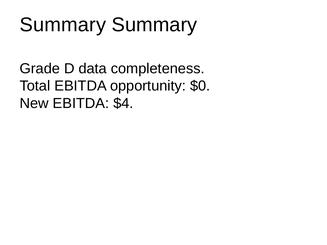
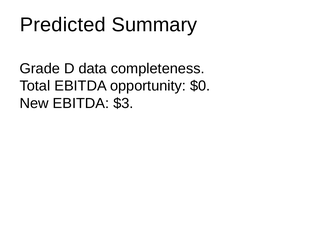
Summary: Summary -> Predicted (63, 25)
$4: $4 -> $3 (123, 103)
